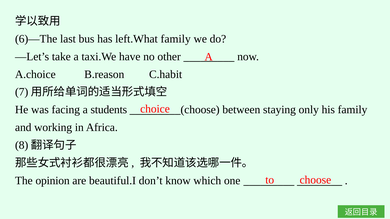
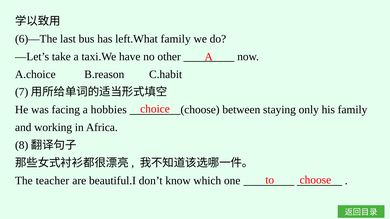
students: students -> hobbies (109, 110)
opinion: opinion -> teacher (52, 181)
